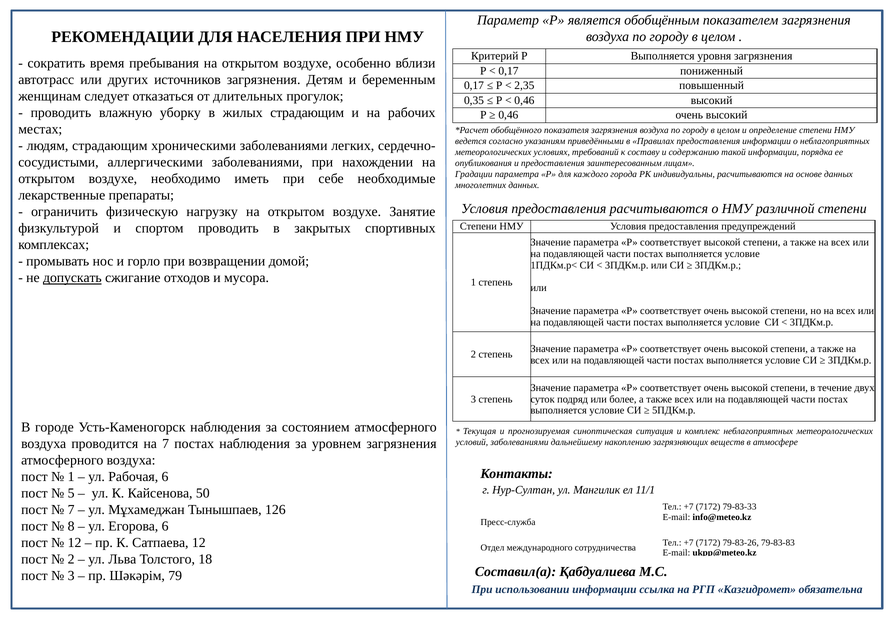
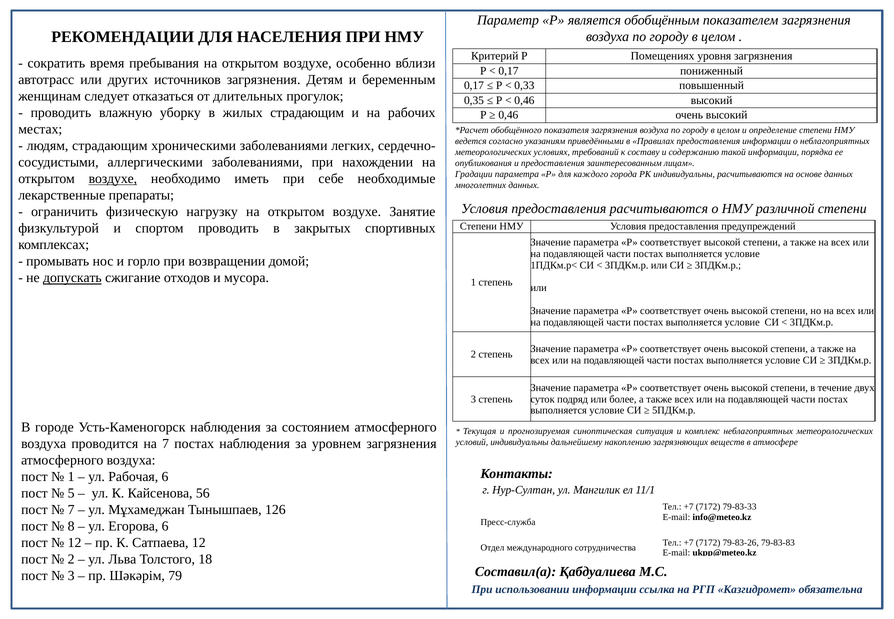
Р Выполняется: Выполняется -> Помещениях (663, 56)
2,35: 2,35 -> 0,33 (524, 86)
воздухе underline: none -> present (113, 179)
условий заболеваниями: заболеваниями -> индивидуальны (519, 442)
50: 50 -> 56 (203, 493)
